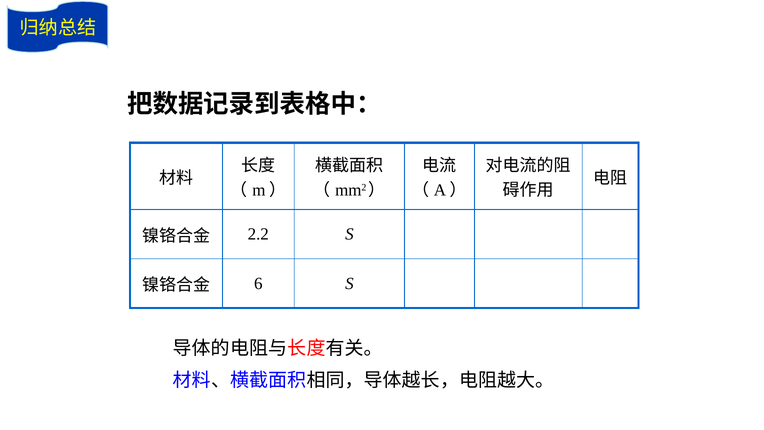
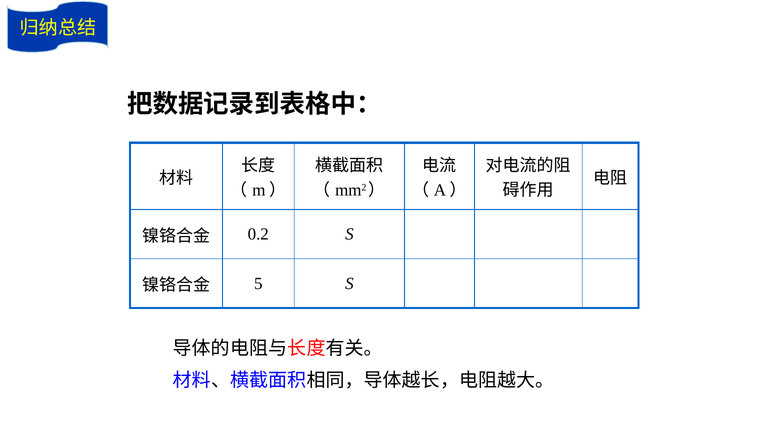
2.2: 2.2 -> 0.2 (258, 234)
6: 6 -> 5 (258, 283)
